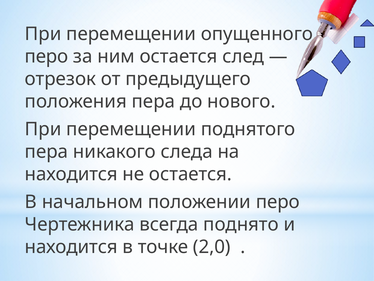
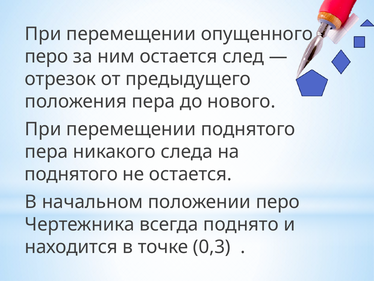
находится: находится -> поднятого (71, 174)
2,0: 2,0 -> 0,3 (212, 246)
